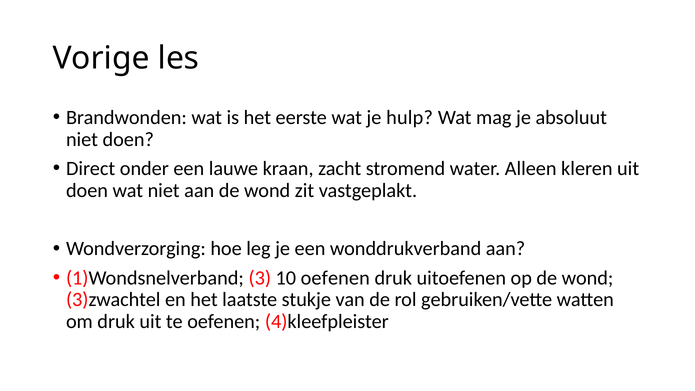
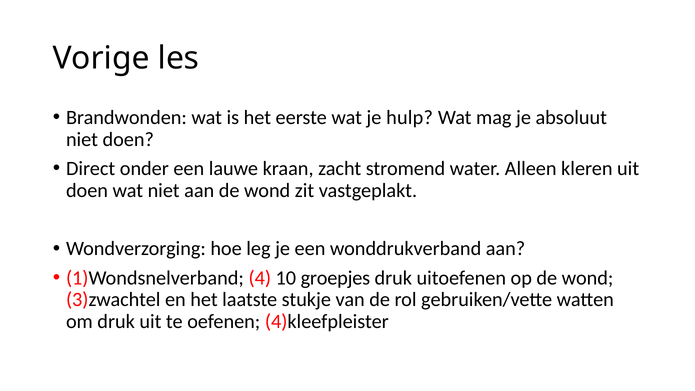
3: 3 -> 4 (260, 278)
10 oefenen: oefenen -> groepjes (335, 278)
